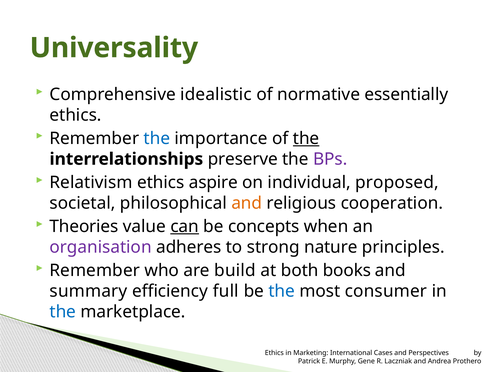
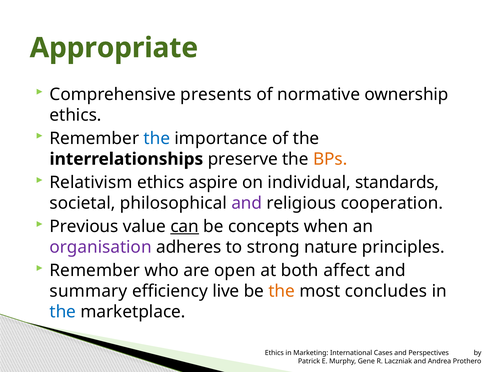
Universality: Universality -> Appropriate (114, 48)
idealistic: idealistic -> presents (216, 94)
essentially: essentially -> ownership (406, 94)
the underline: present -> none (306, 138)
BPs colour: purple -> orange (330, 159)
proposed: proposed -> standards (397, 182)
and colour: orange -> purple (247, 203)
Theories: Theories -> Previous (84, 227)
build: build -> open (235, 271)
books: books -> affect (347, 271)
full: full -> live (226, 291)
the colour: blue -> orange (282, 291)
consumer: consumer -> concludes (386, 291)
